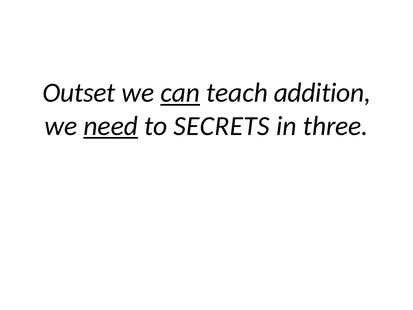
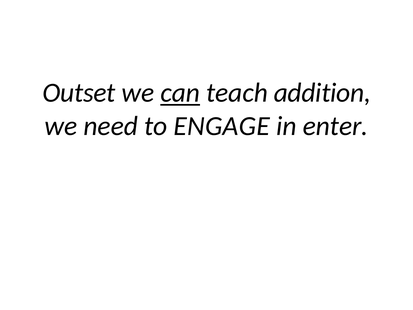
need underline: present -> none (111, 126)
SECRETS: SECRETS -> ENGAGE (222, 126)
three: three -> enter (336, 126)
